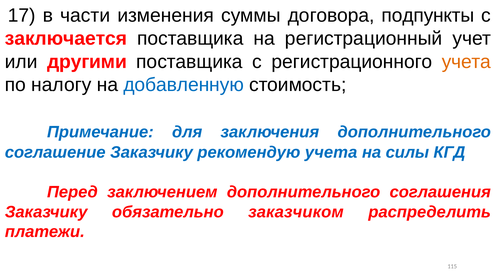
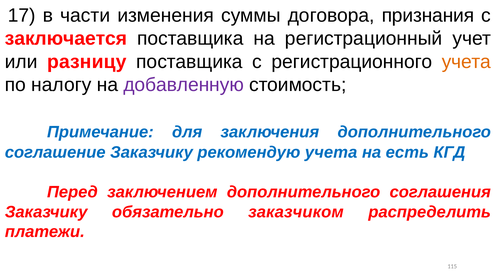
подпункты: подпункты -> признания (428, 15)
другими: другими -> разницу (87, 62)
добавленную colour: blue -> purple (184, 85)
силы: силы -> есть (407, 152)
